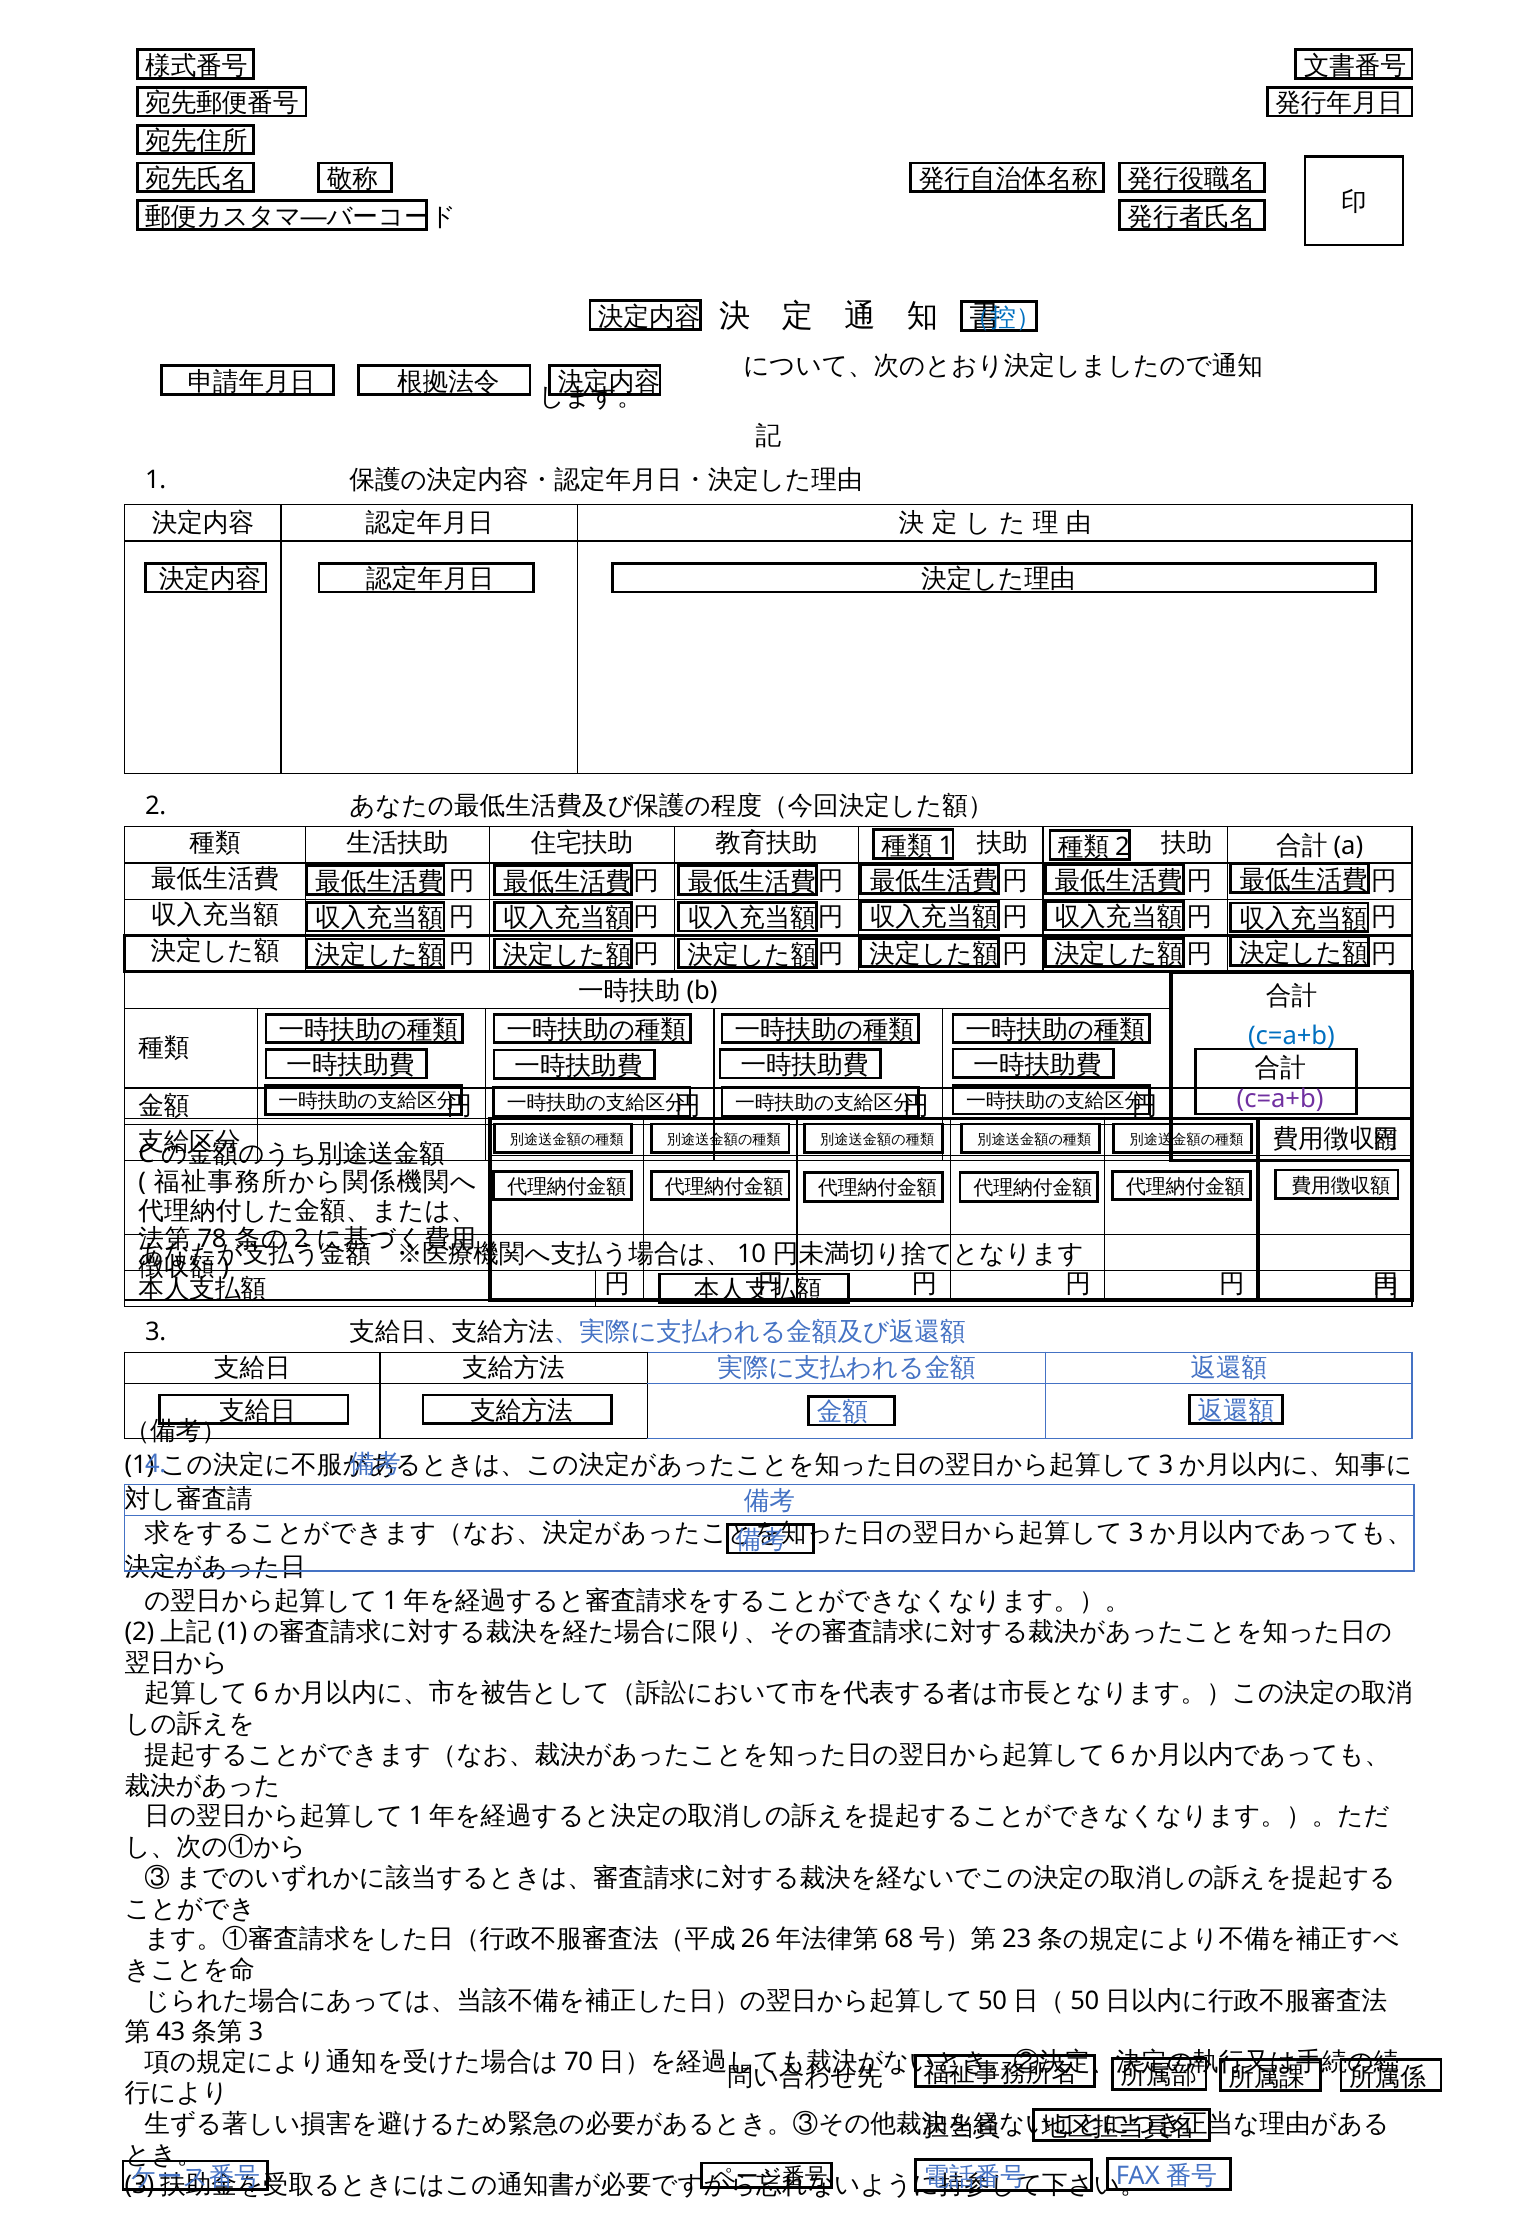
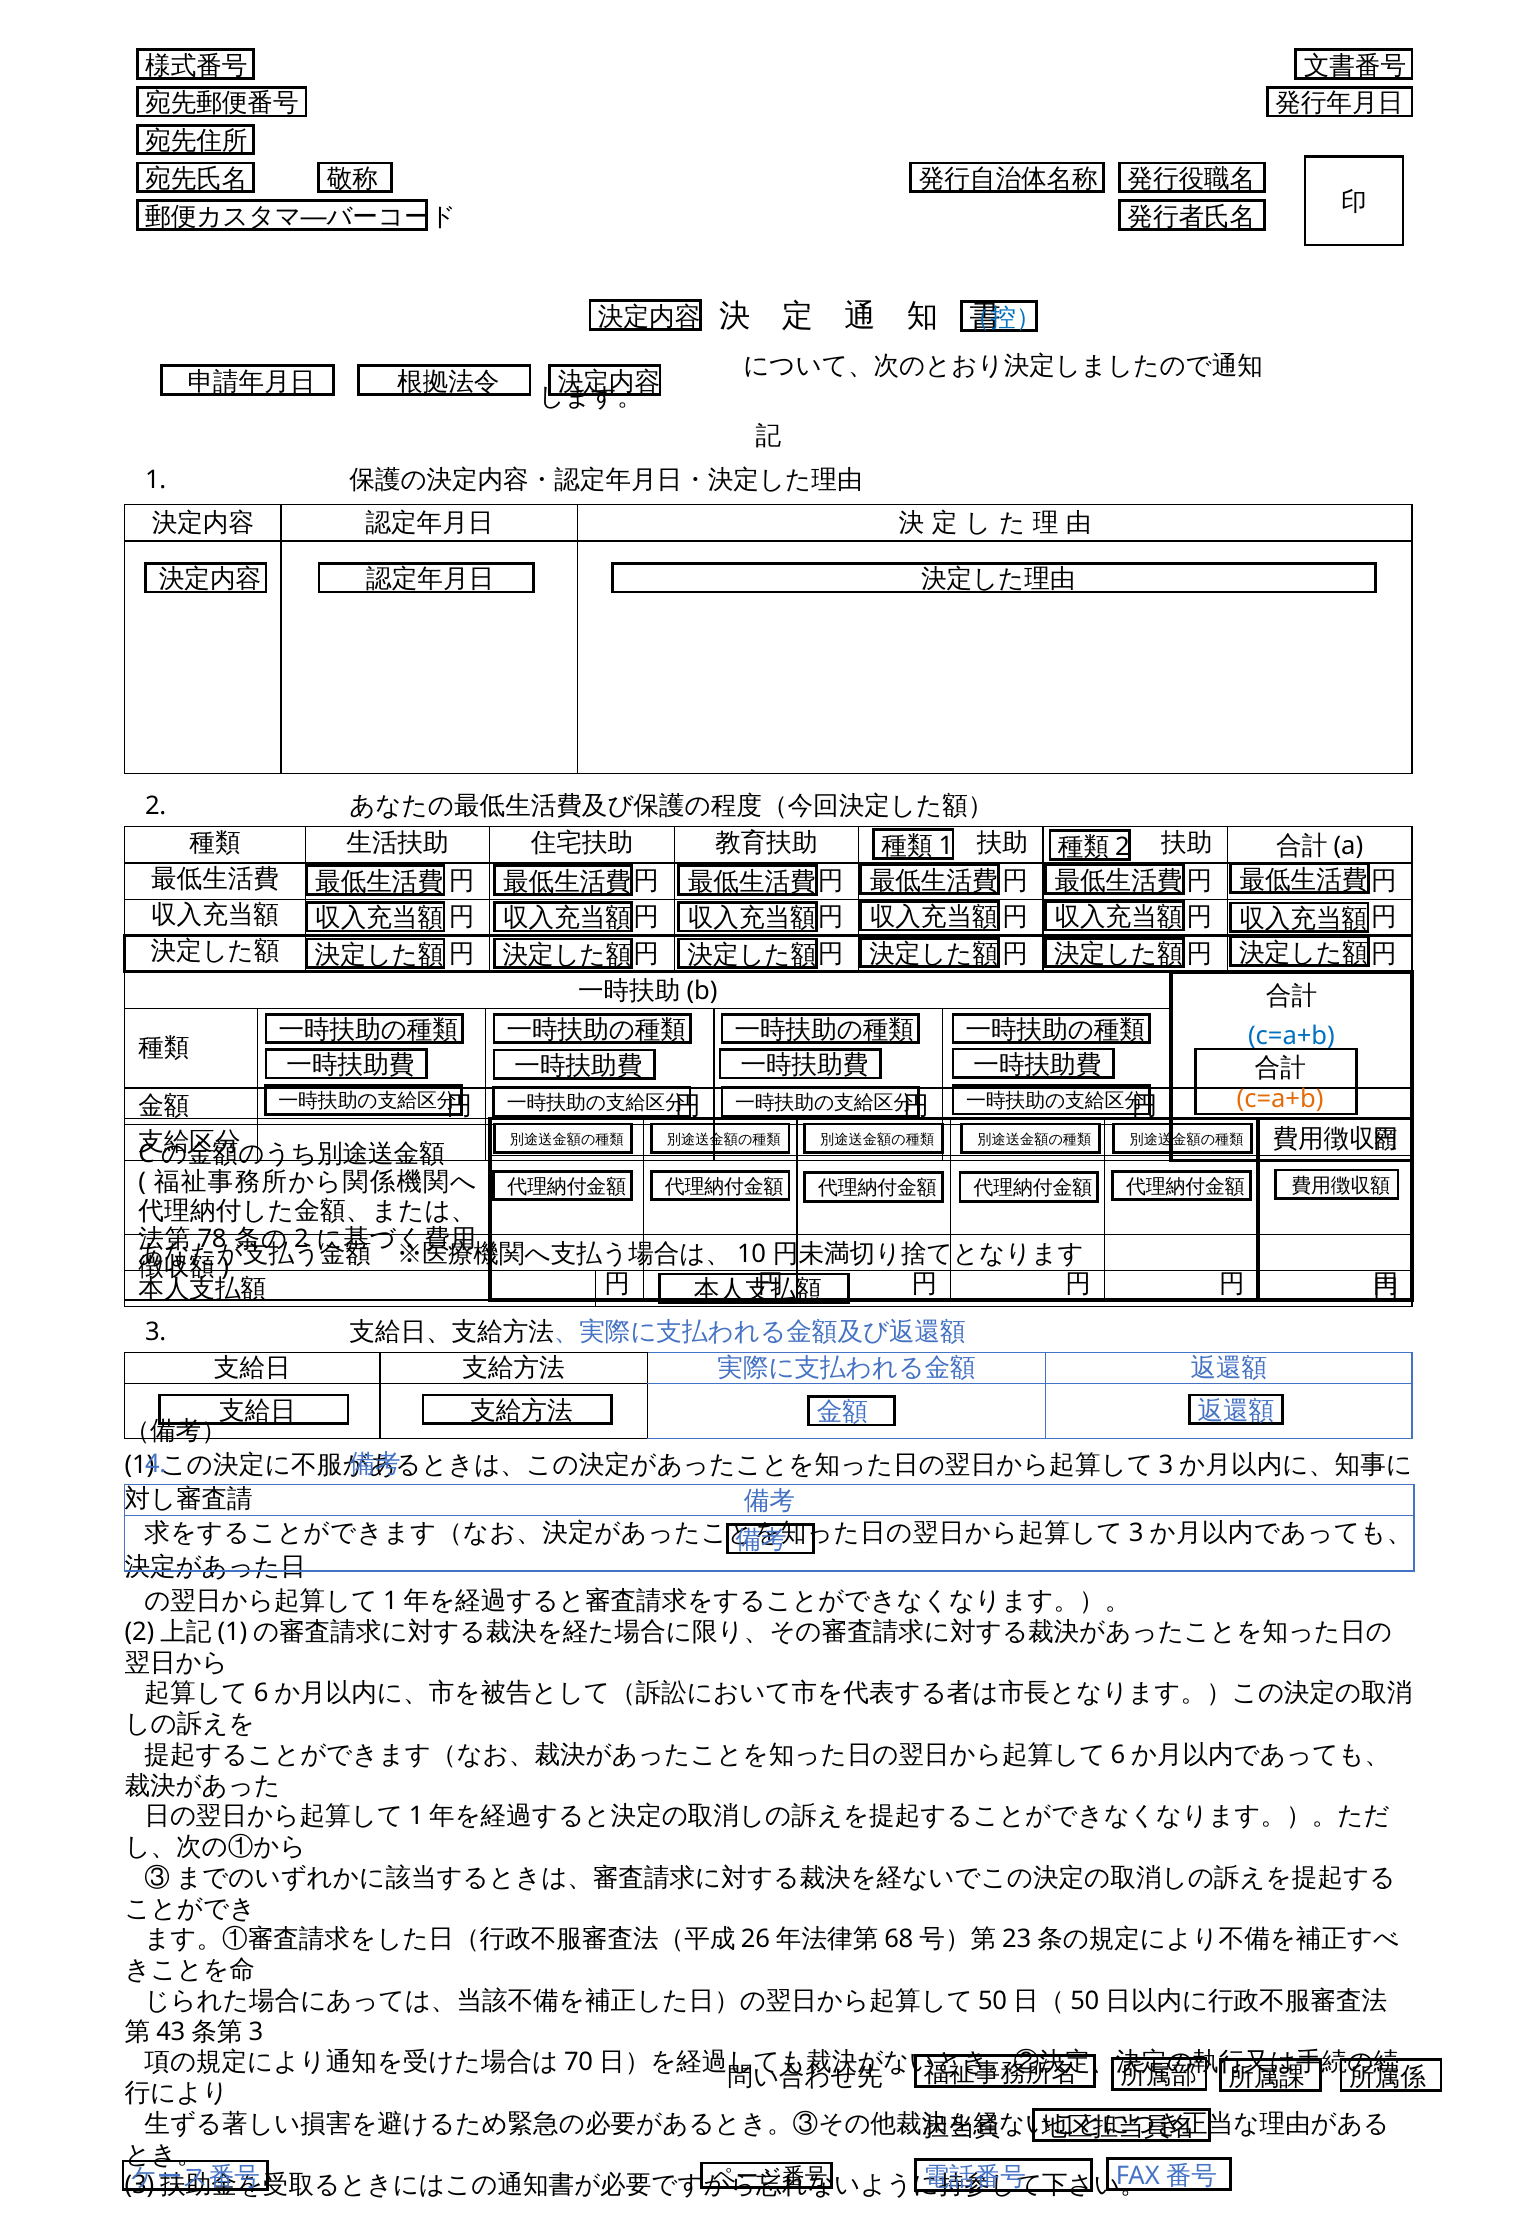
c=a+b colour: purple -> orange (1280, 1098)
